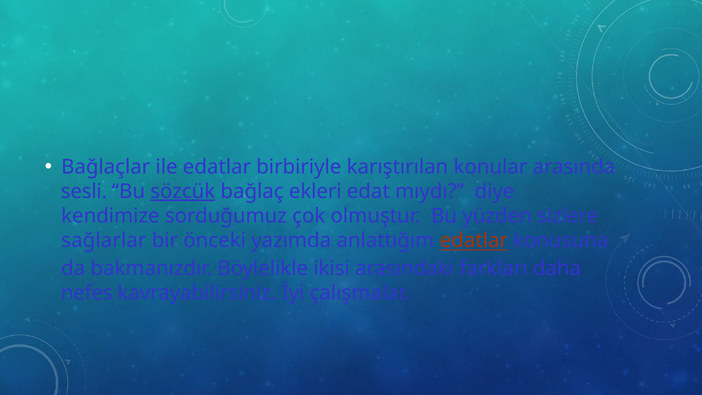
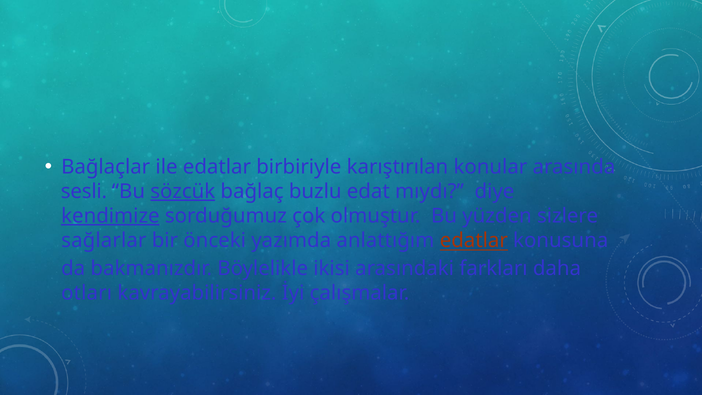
ekleri: ekleri -> buzlu (315, 191)
kendimize underline: none -> present (110, 216)
nefes: nefes -> otları (87, 293)
